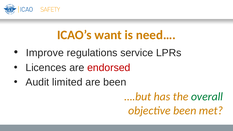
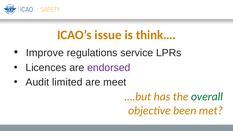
want: want -> issue (108, 35)
need…: need… -> think… (156, 35)
endorsed colour: red -> purple (109, 68)
are been: been -> meet (115, 82)
